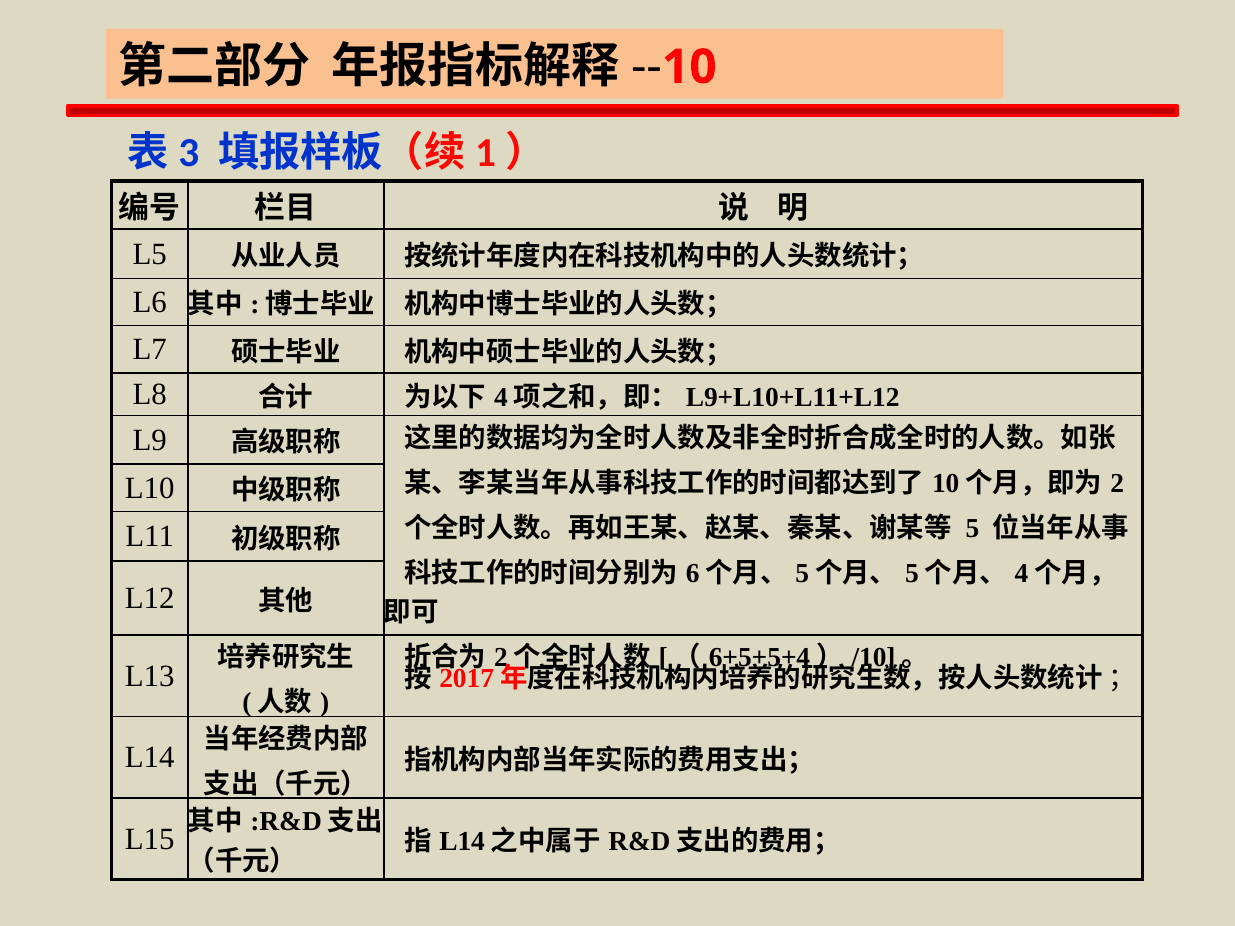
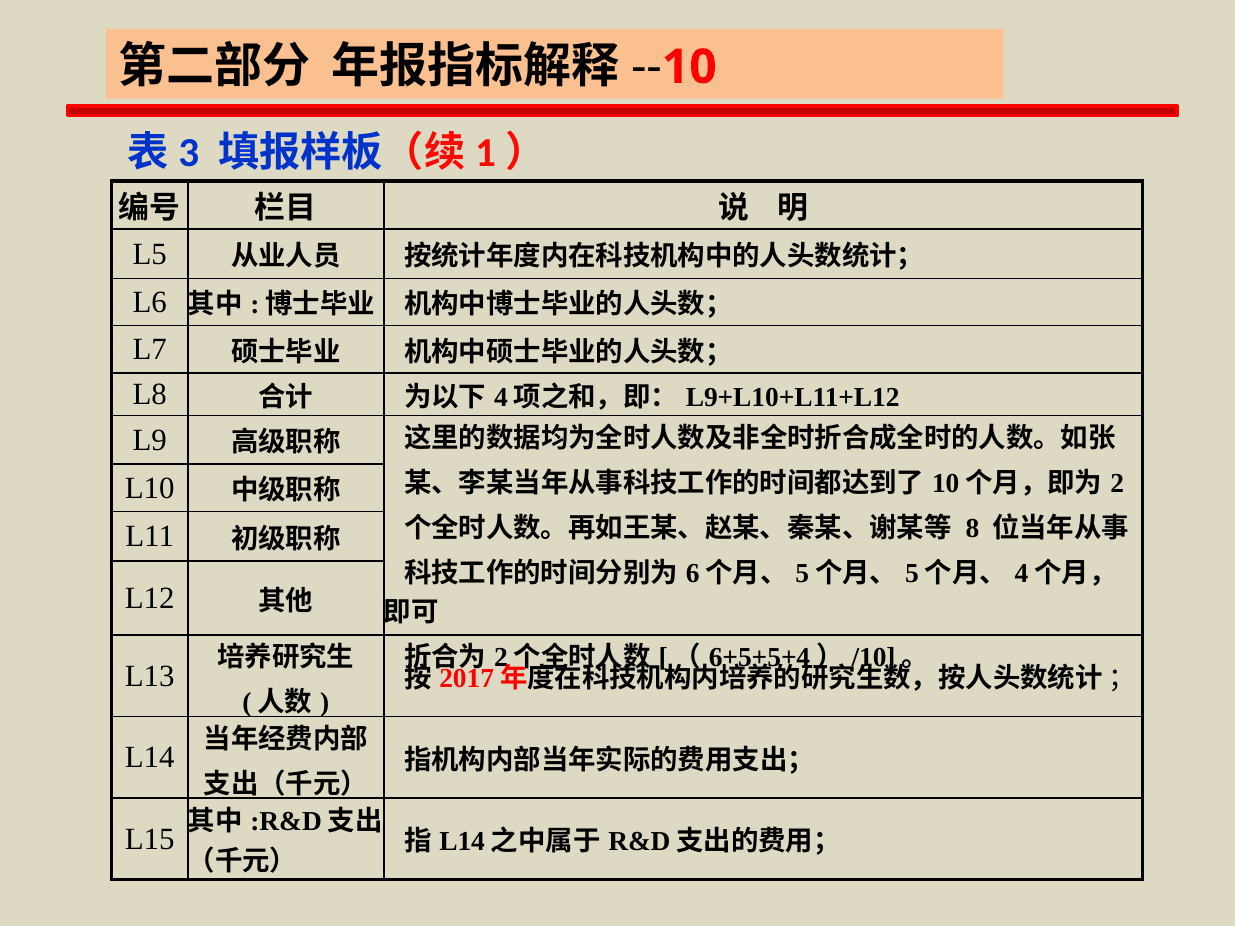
5: 5 -> 8 (973, 528)
